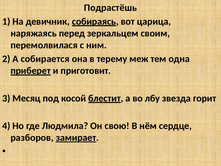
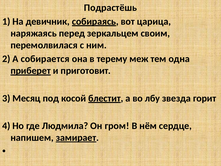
свою: свою -> гром (117, 126)
разборов: разборов -> напишем (32, 137)
